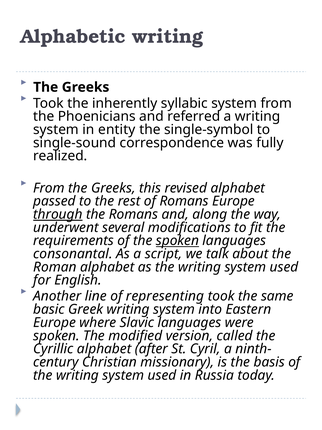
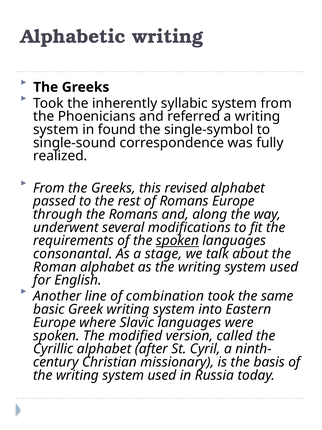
entity: entity -> found (117, 129)
through underline: present -> none (58, 214)
script: script -> stage (163, 253)
representing: representing -> combination (165, 296)
